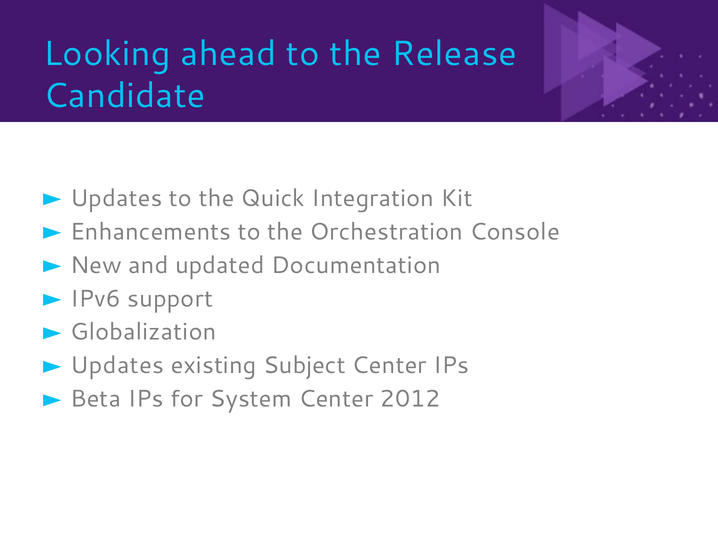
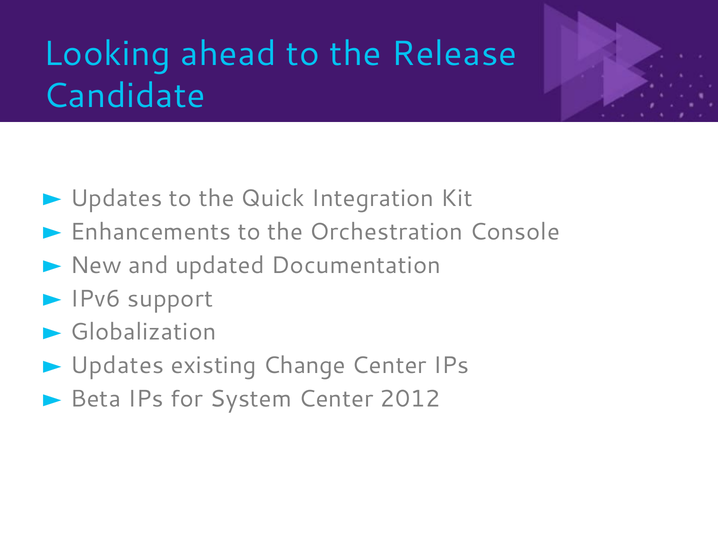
Subject: Subject -> Change (304, 366)
